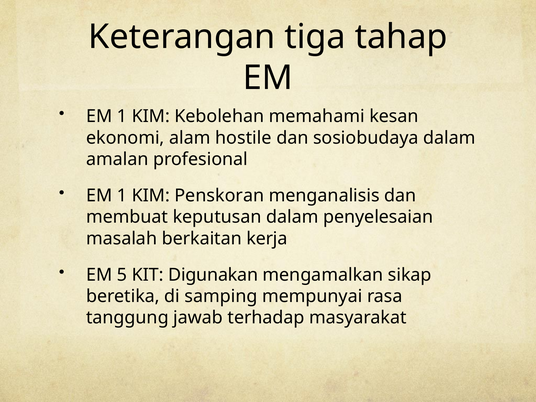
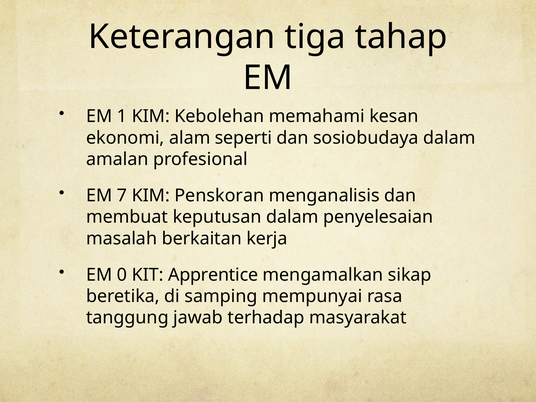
hostile: hostile -> seperti (243, 138)
1: 1 -> 7 (122, 196)
5: 5 -> 0 (122, 275)
Digunakan: Digunakan -> Apprentice (213, 275)
